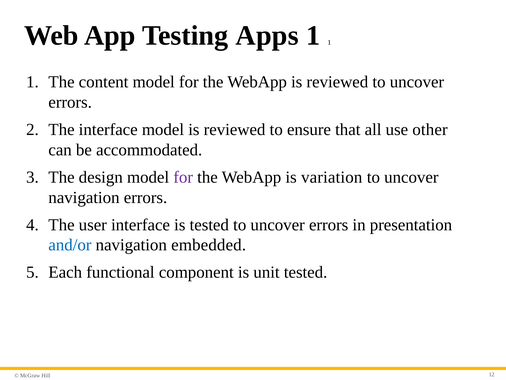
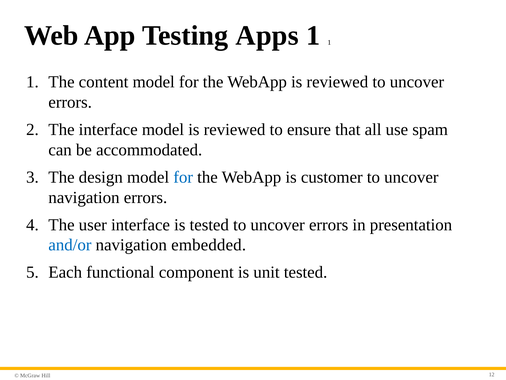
other: other -> spam (430, 129)
for colour: purple -> blue (183, 177)
variation: variation -> customer (332, 177)
